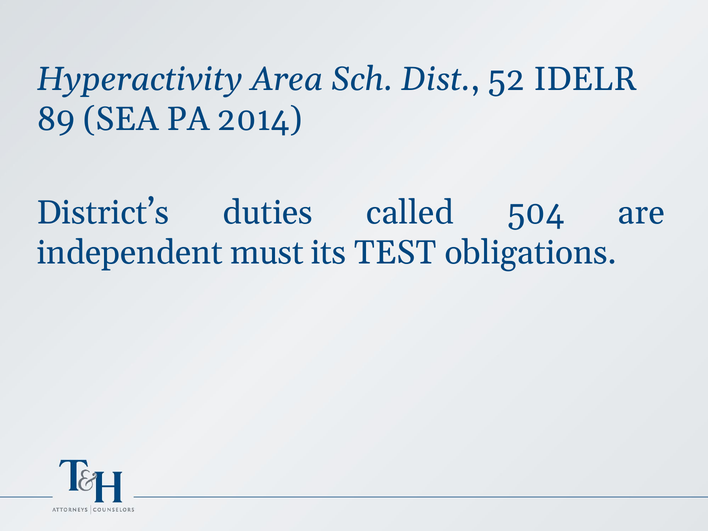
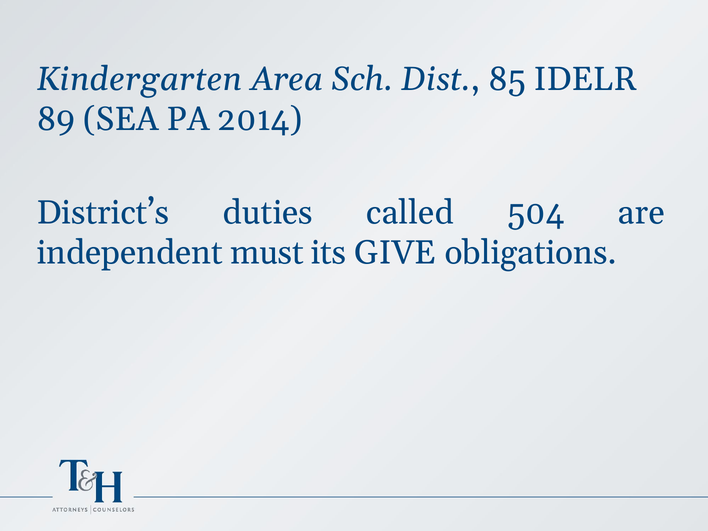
Hyperactivity: Hyperactivity -> Kindergarten (140, 79)
52: 52 -> 85 (507, 79)
TEST: TEST -> GIVE (395, 253)
